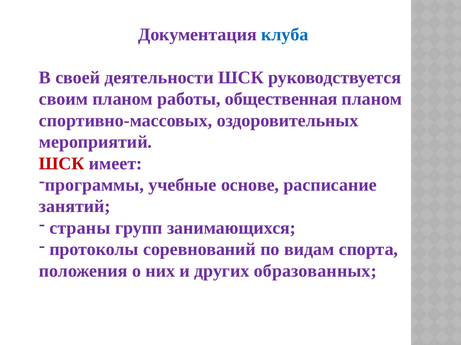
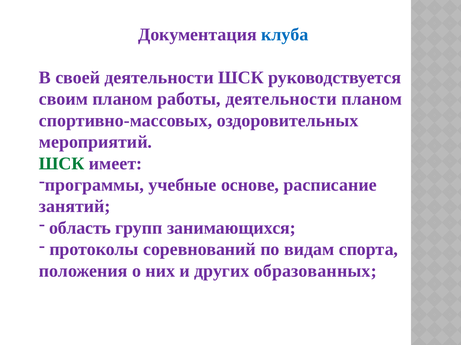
работы общественная: общественная -> деятельности (281, 99)
ШСК colour: red -> green (62, 164)
страны: страны -> область (80, 228)
